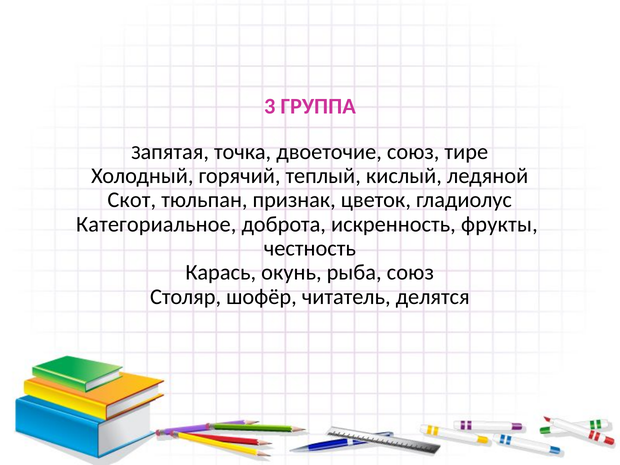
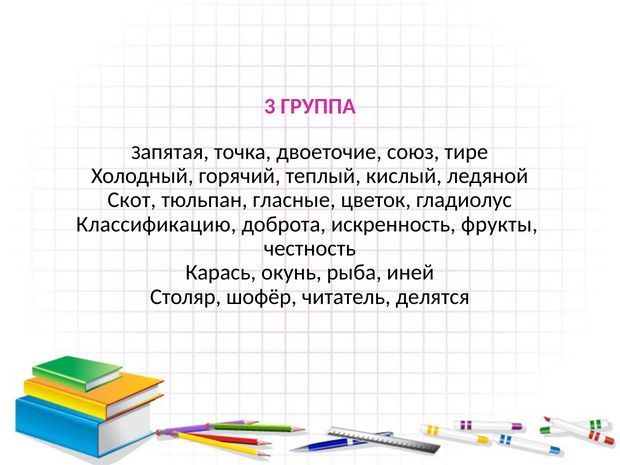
признак: признак -> гласные (294, 200)
Категориальное: Категориальное -> Классификацию (156, 224)
рыба союз: союз -> иней (410, 273)
